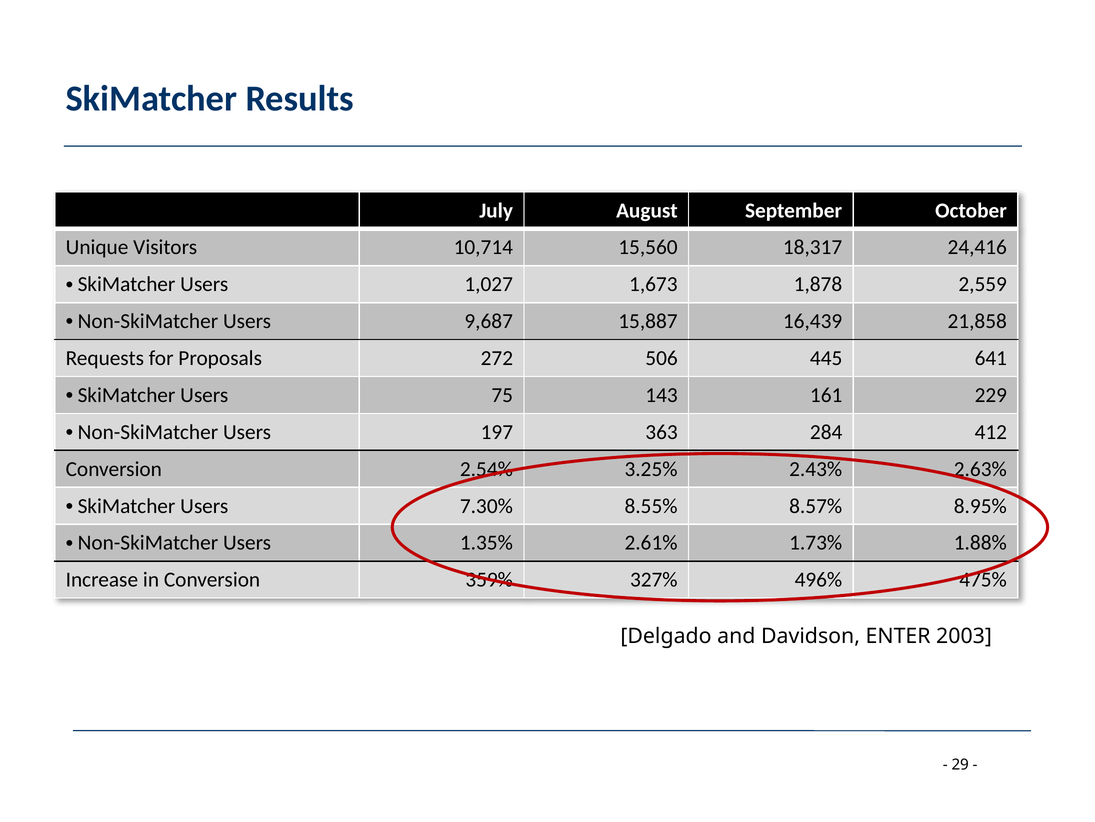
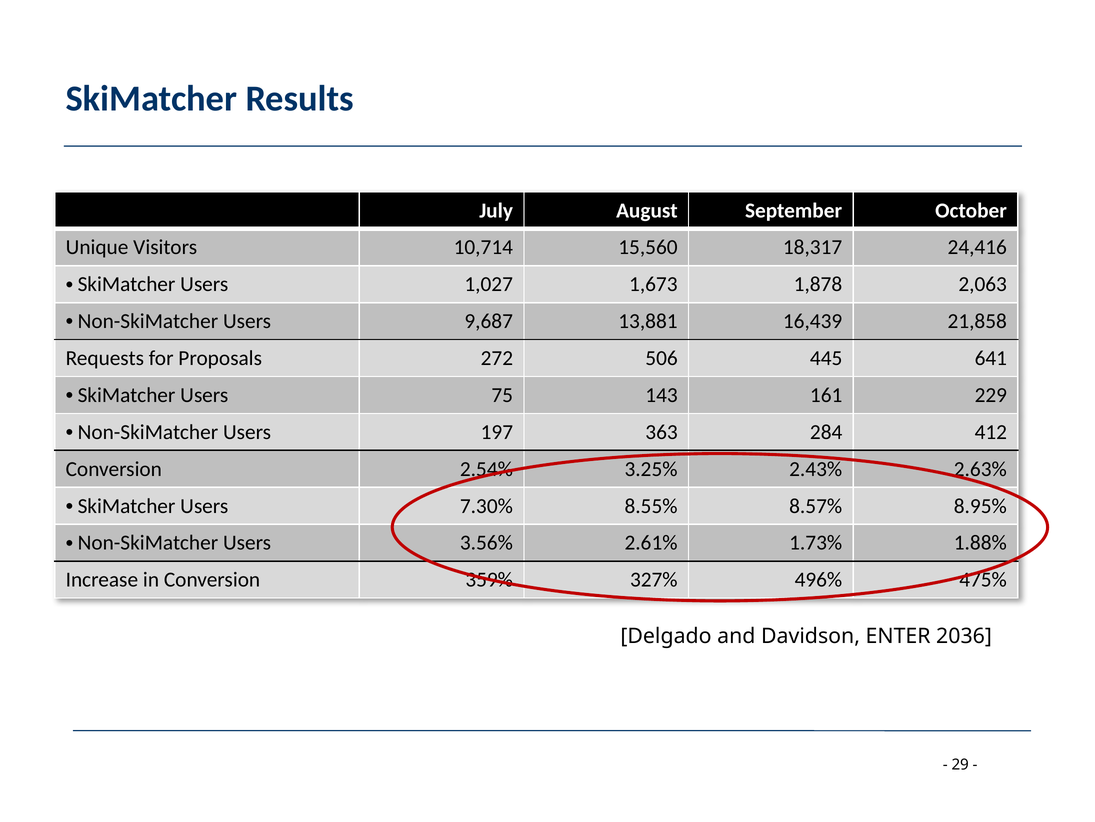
2,559: 2,559 -> 2,063 (983, 284)
15,887: 15,887 -> 13,881 (648, 321)
1.35%: 1.35% -> 3.56% (486, 542)
2003: 2003 -> 2036 (964, 636)
